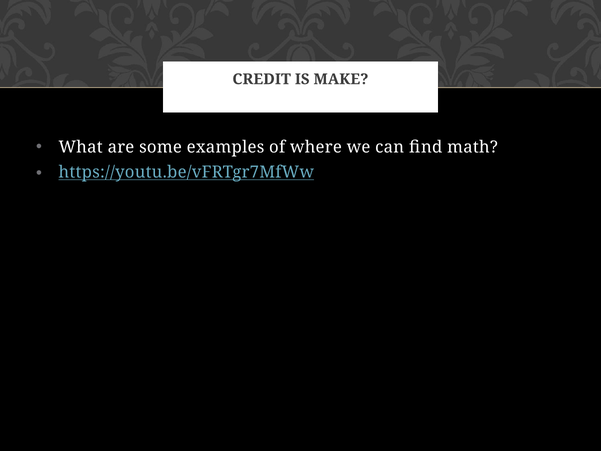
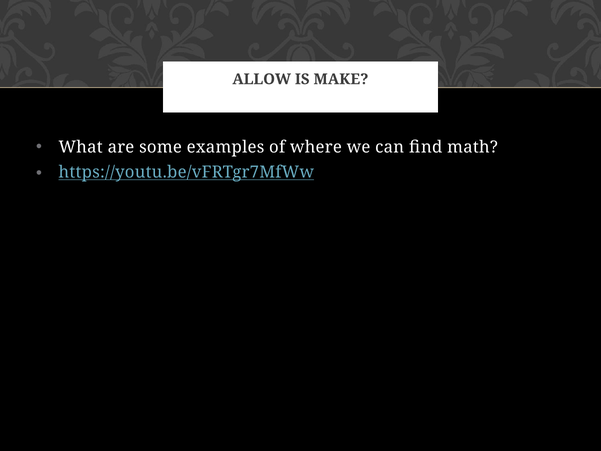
CREDIT: CREDIT -> ALLOW (262, 79)
